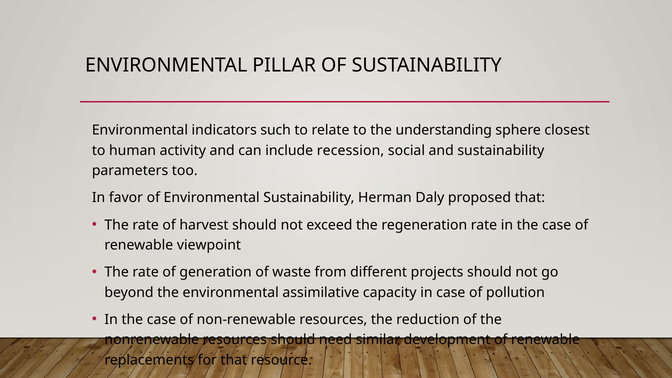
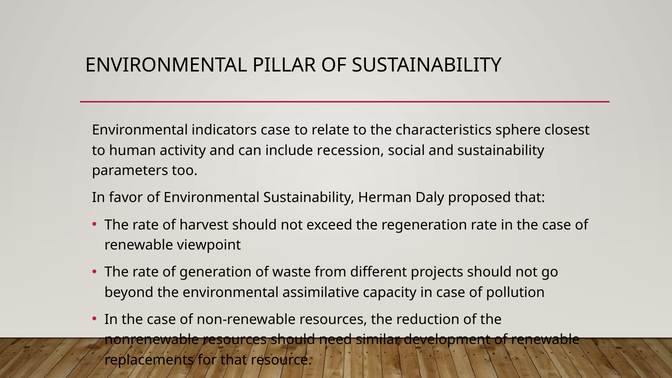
indicators such: such -> case (276, 130)
understanding: understanding -> characteristics (444, 130)
